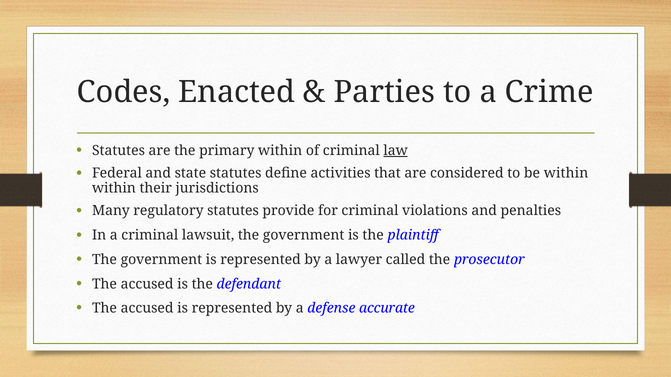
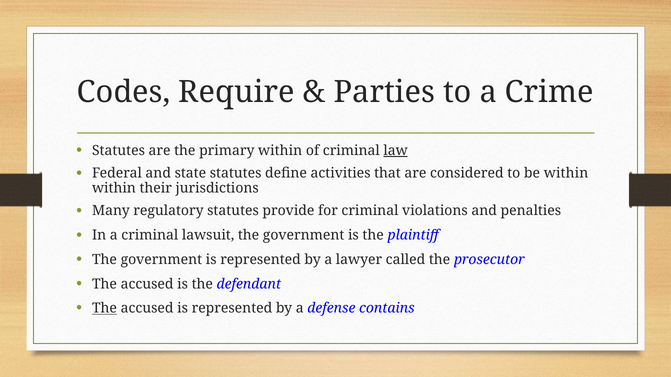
Enacted: Enacted -> Require (237, 92)
The underline: none -> present (105, 309)
accurate: accurate -> contains (387, 309)
